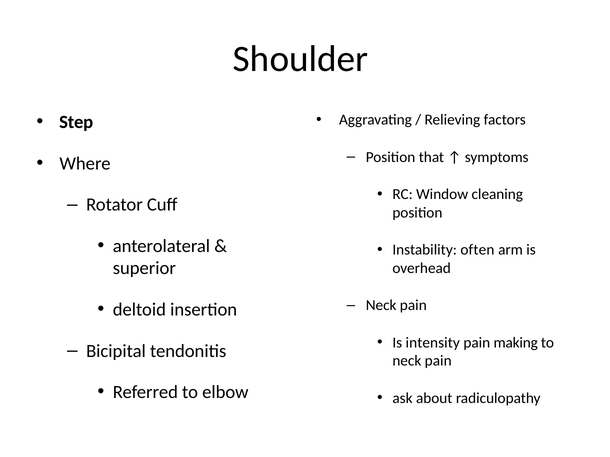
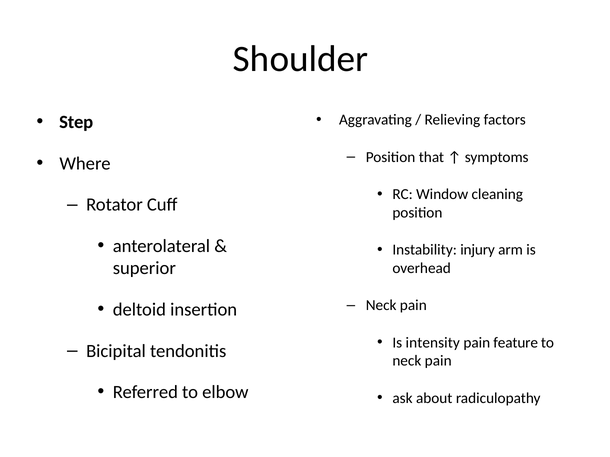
often: often -> injury (478, 250)
making: making -> feature (516, 343)
